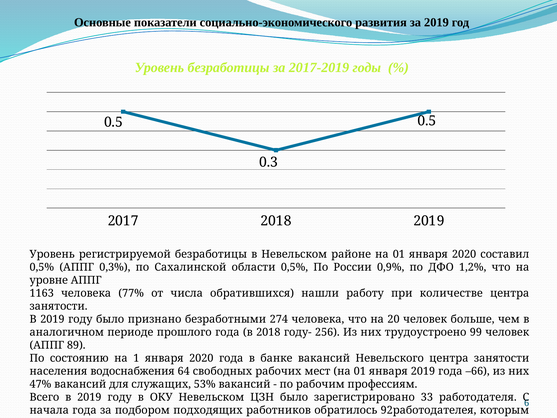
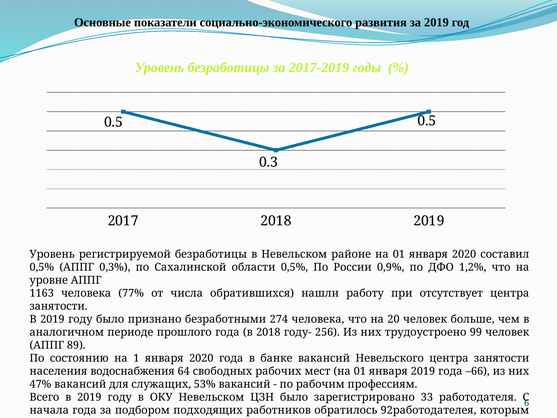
количестве: количестве -> отсутствует (451, 293)
